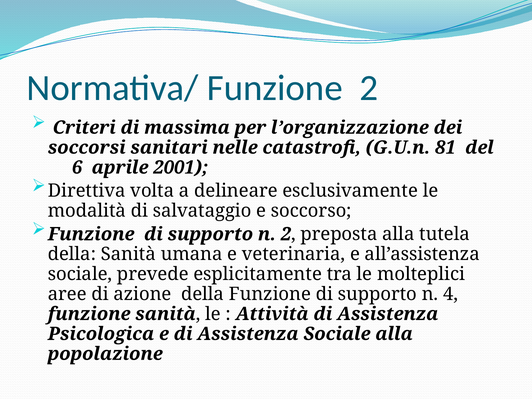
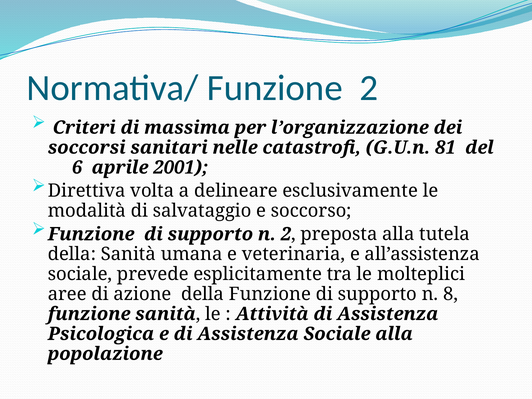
4: 4 -> 8 (451, 294)
